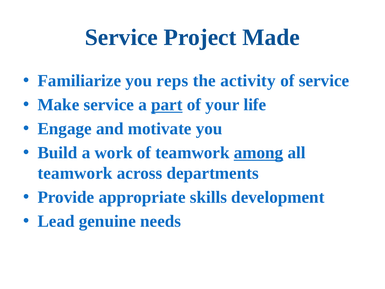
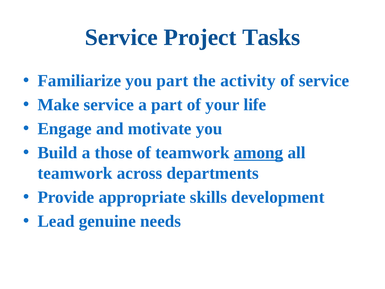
Made: Made -> Tasks (271, 37)
you reps: reps -> part (172, 81)
part underline: present -> none (167, 105)
work: work -> those (114, 153)
